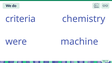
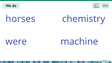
criteria: criteria -> horses (20, 19)
